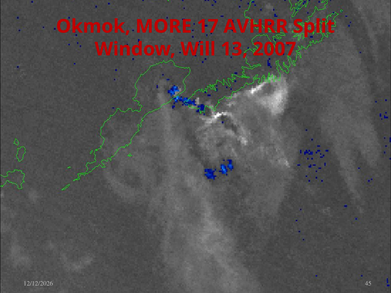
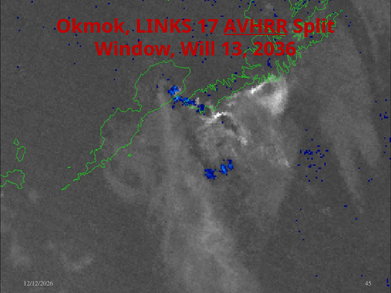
MORE: MORE -> LINKS (164, 26)
AVHRR underline: none -> present (256, 26)
2007: 2007 -> 2036 (274, 49)
